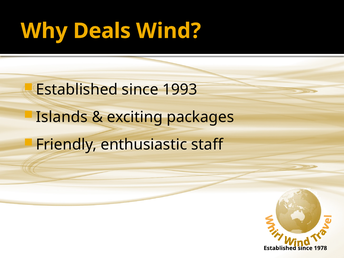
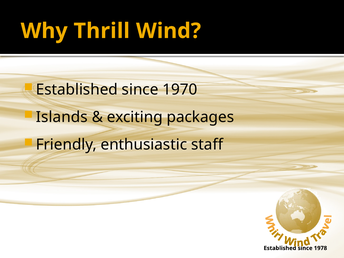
Deals: Deals -> Thrill (102, 31)
1993: 1993 -> 1970 (180, 90)
